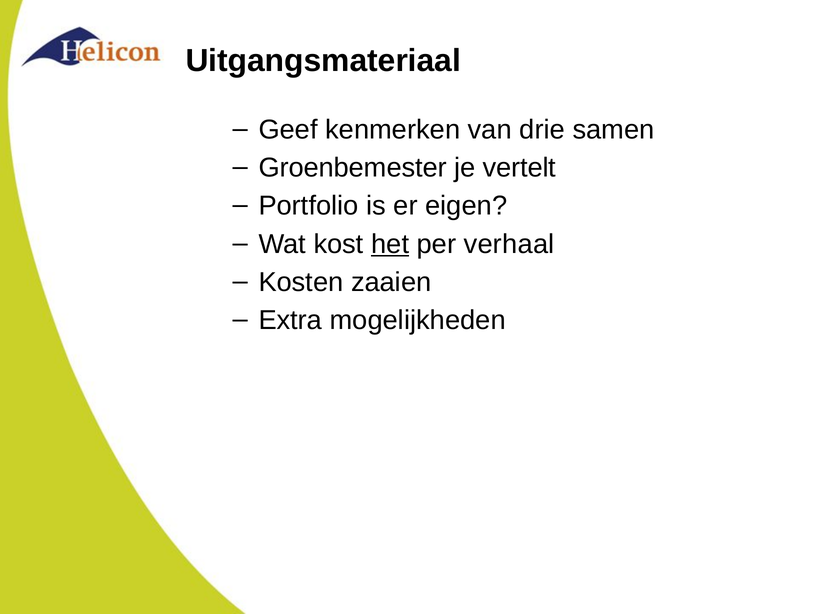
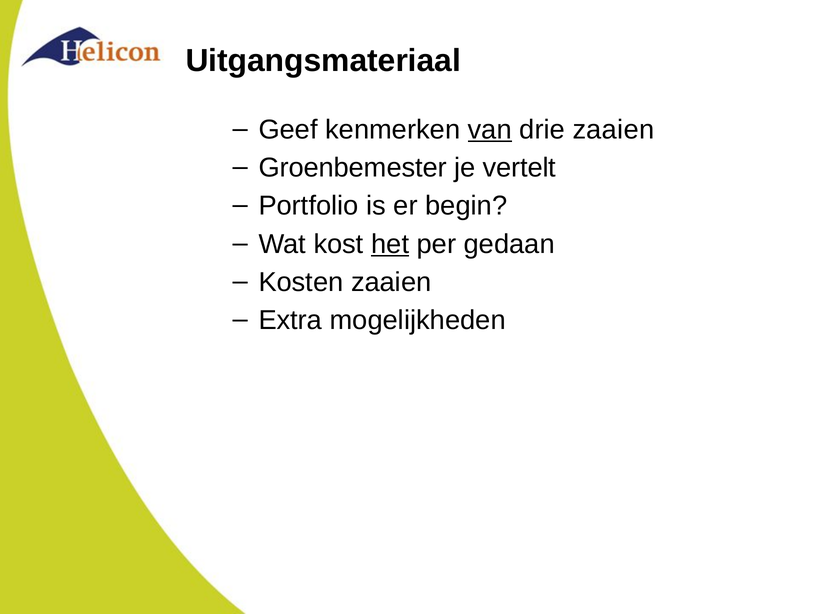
van underline: none -> present (490, 130)
drie samen: samen -> zaaien (613, 130)
eigen: eigen -> begin (466, 206)
verhaal: verhaal -> gedaan (509, 244)
